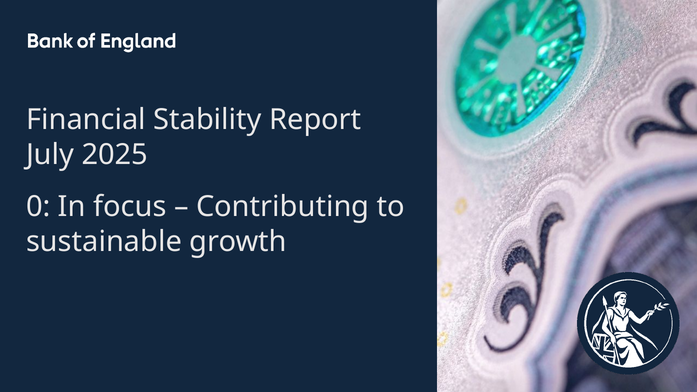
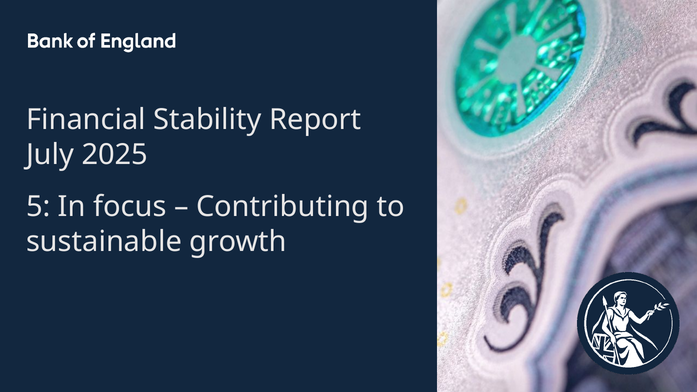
0: 0 -> 5 (38, 207)
